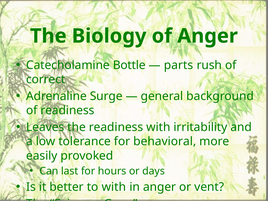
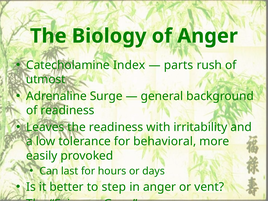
Bottle: Bottle -> Index (129, 65)
correct: correct -> utmost (46, 79)
to with: with -> step (114, 187)
